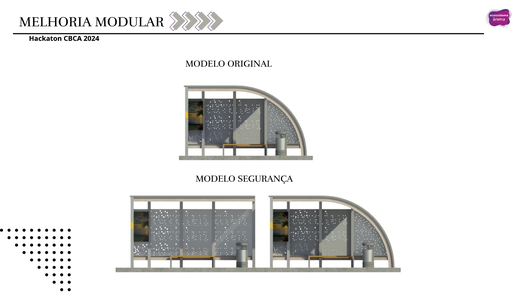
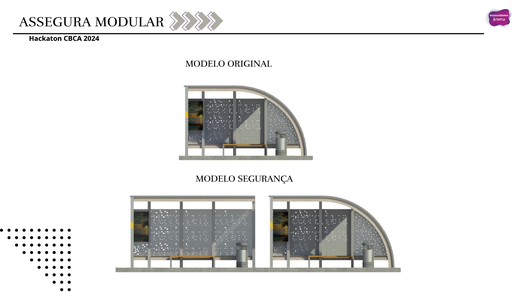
MELHORIA: MELHORIA -> ASSEGURA (55, 22)
